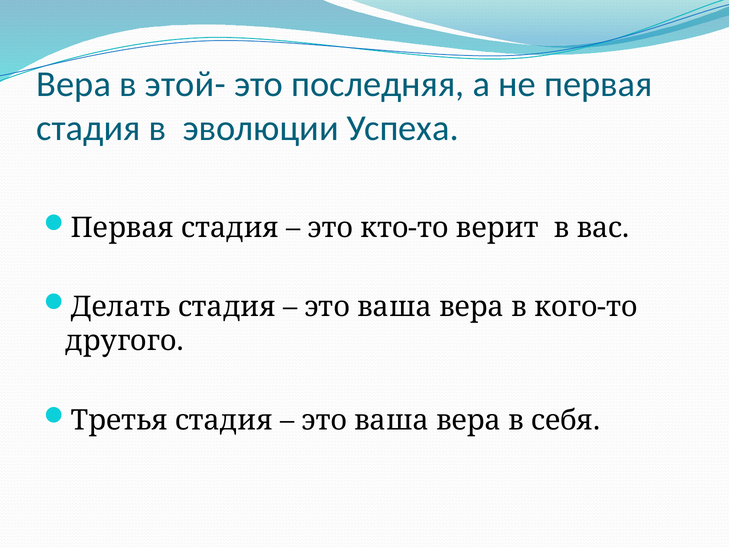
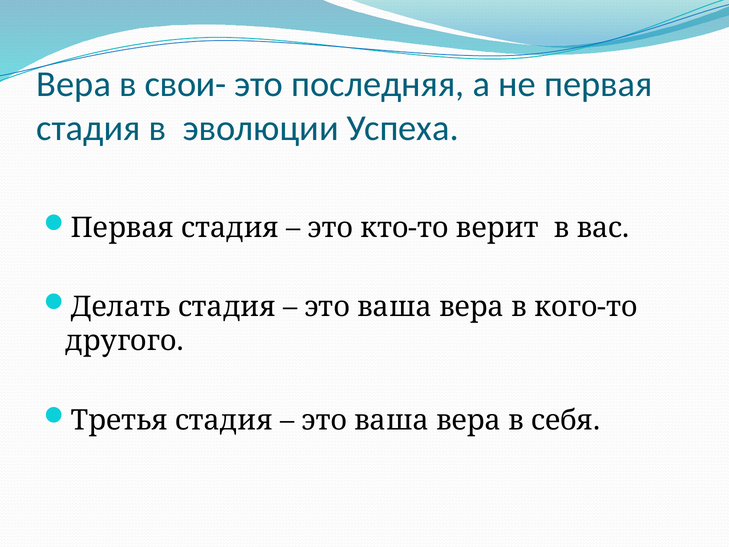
этой-: этой- -> свои- (186, 84)
